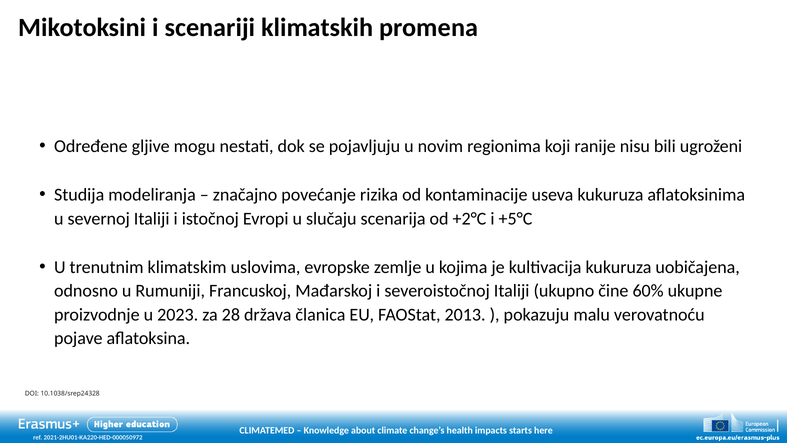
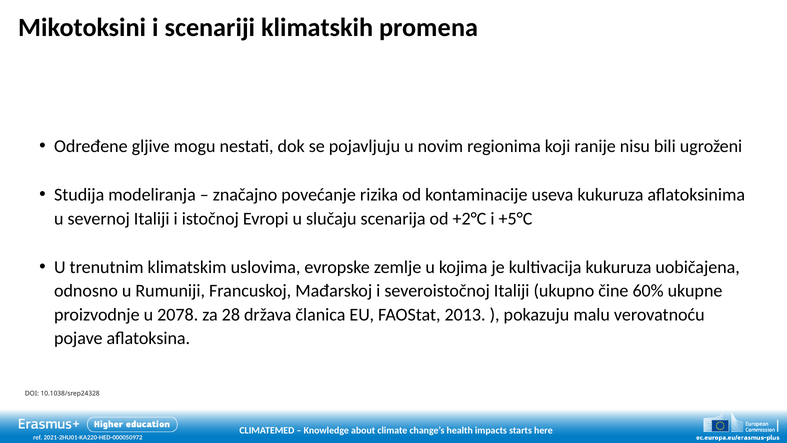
2023: 2023 -> 2078 (178, 314)
